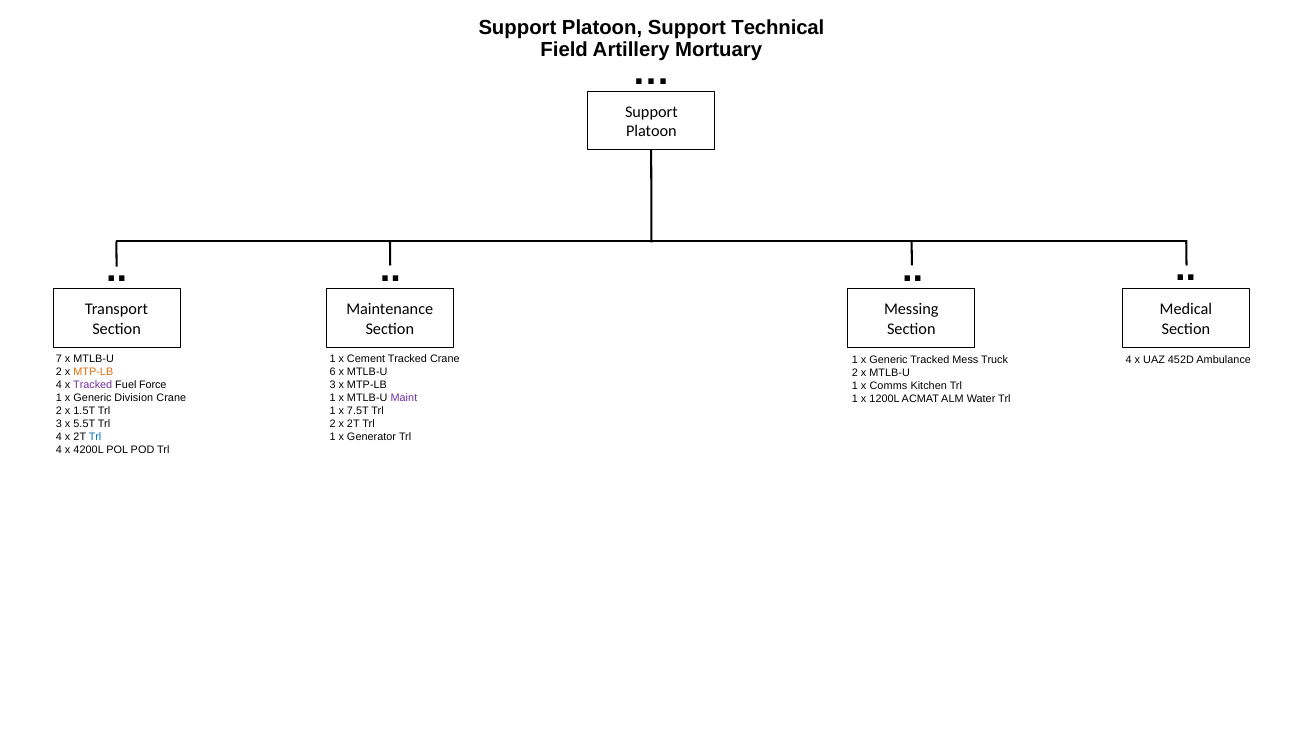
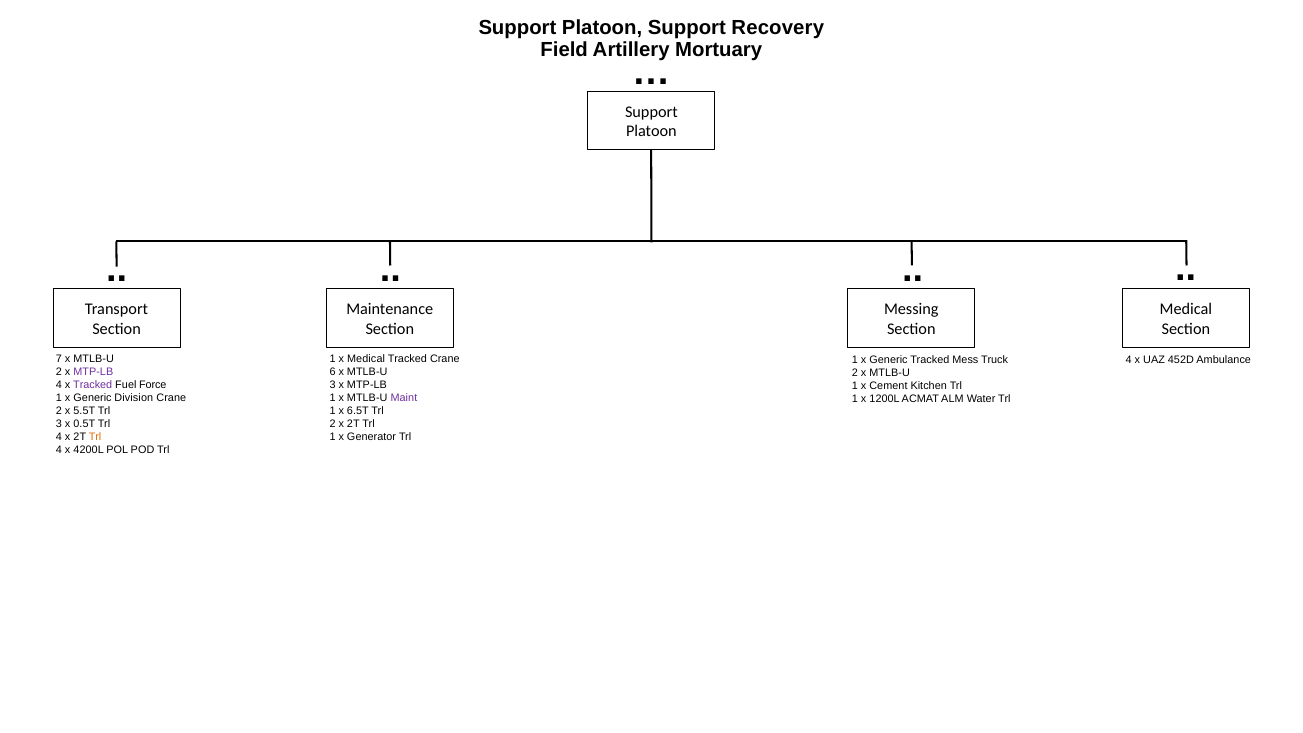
Technical: Technical -> Recovery (778, 27)
x Cement: Cement -> Medical (366, 359)
MTP-LB colour: orange -> purple (93, 372)
Comms: Comms -> Cement (888, 386)
1.5T: 1.5T -> 5.5T (84, 411)
7.5T: 7.5T -> 6.5T (358, 411)
5.5T: 5.5T -> 0.5T (84, 424)
Trl colour: blue -> orange (95, 437)
